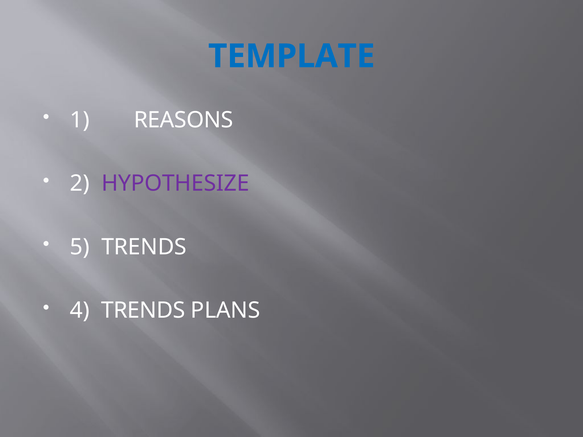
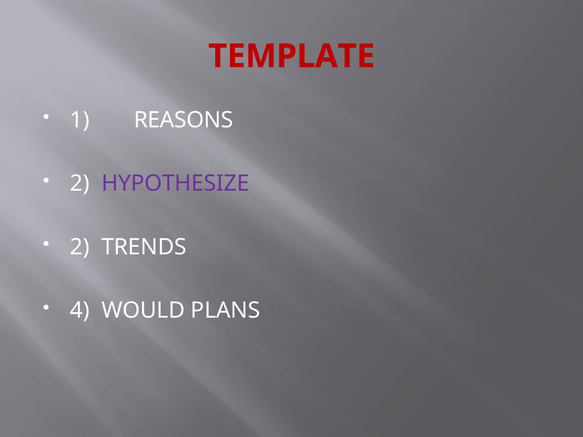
TEMPLATE colour: blue -> red (292, 56)
5: 5 -> 2 (80, 247)
4 TRENDS: TRENDS -> WOULD (143, 311)
